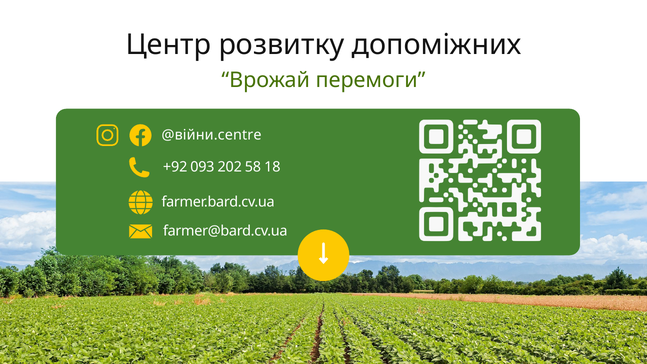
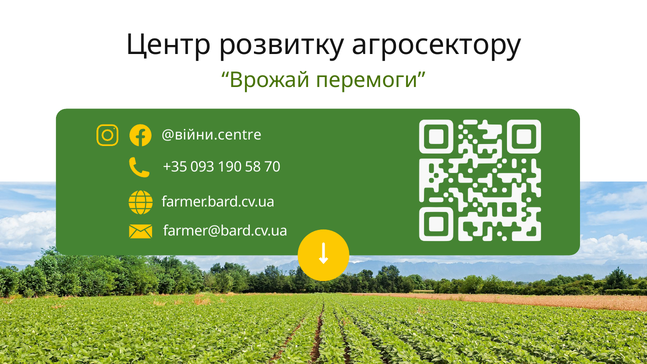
допоміжних: допоміжних -> агросектору (437, 45)
+92: +92 -> +35 (175, 167)
202: 202 -> 190 (230, 167)
18: 18 -> 70 (272, 167)
